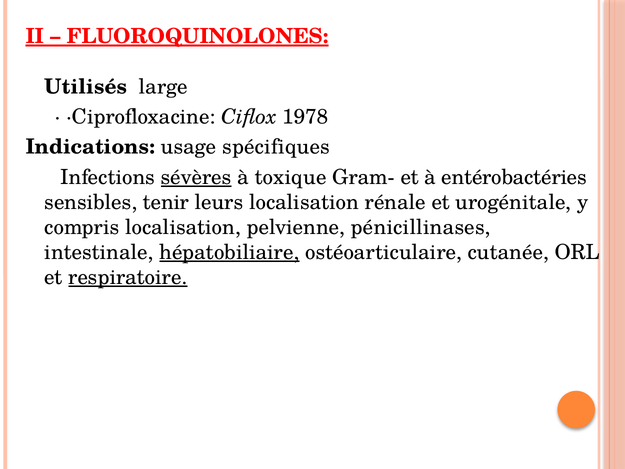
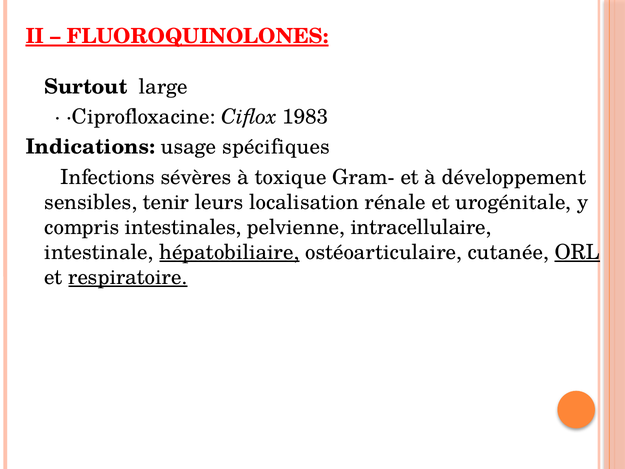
Utilisés: Utilisés -> Surtout (86, 87)
1978: 1978 -> 1983 (305, 117)
sévères underline: present -> none (196, 177)
entérobactéries: entérobactéries -> développement (514, 177)
compris localisation: localisation -> intestinales (183, 227)
pénicillinases: pénicillinases -> intracellulaire (421, 227)
ORL underline: none -> present (577, 252)
